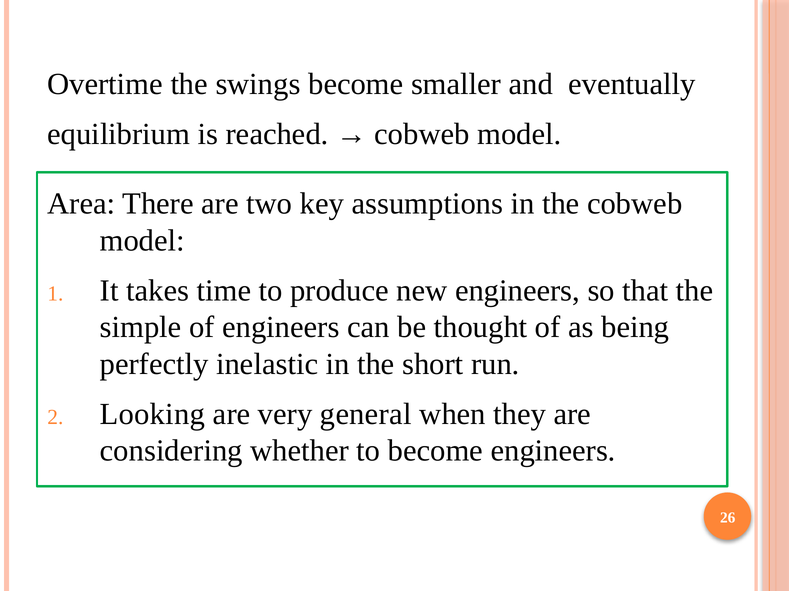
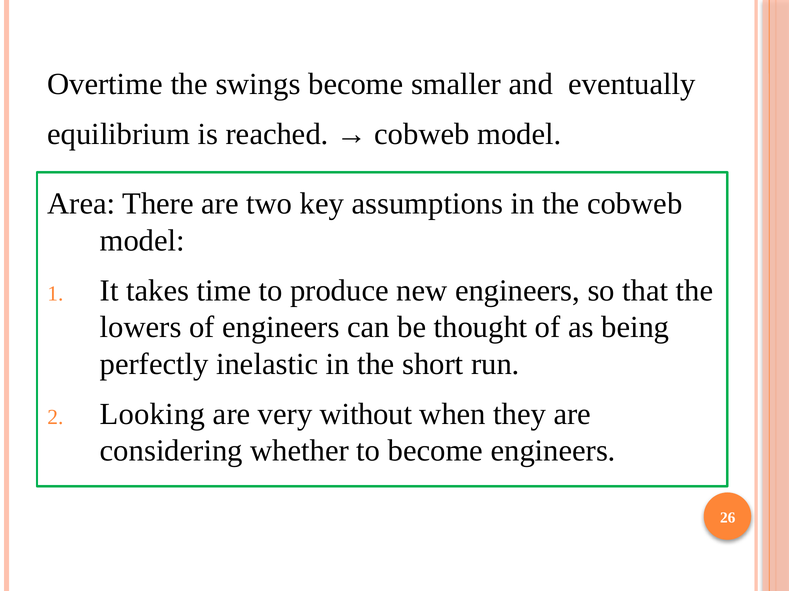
simple: simple -> lowers (141, 328)
general: general -> without (366, 415)
